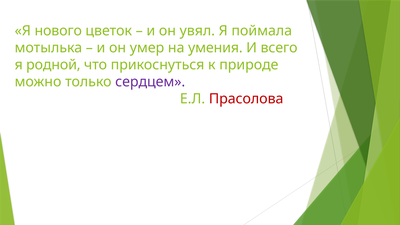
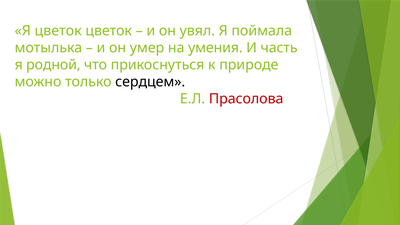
Я нового: нового -> цветок (58, 31)
всего: всего -> часть (279, 48)
сердцем colour: purple -> black (150, 82)
